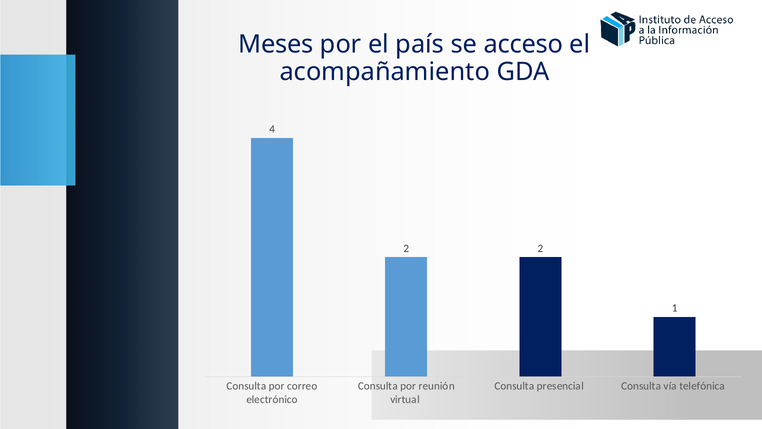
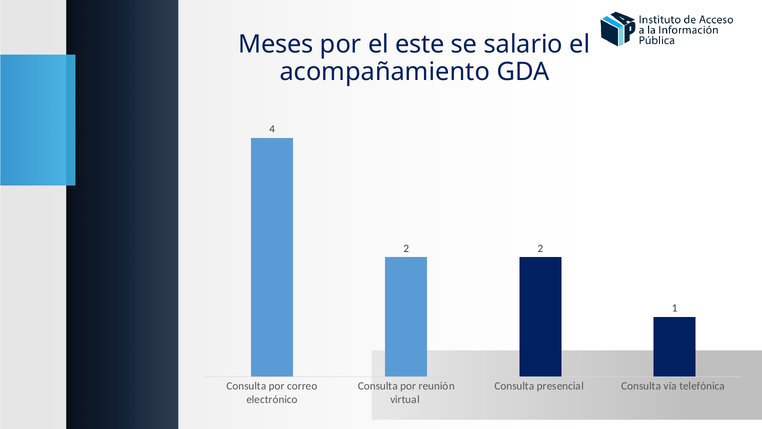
país: país -> este (420, 44)
acceso: acceso -> salario (523, 44)
